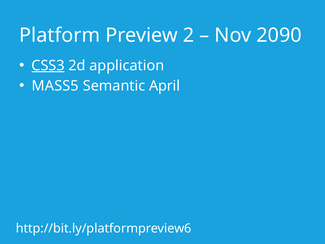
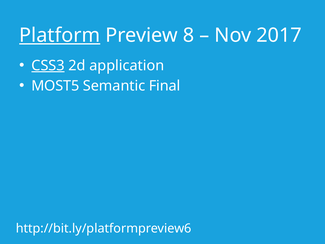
Platform underline: none -> present (60, 35)
2: 2 -> 8 (189, 35)
2090: 2090 -> 2017 (279, 35)
MASS5: MASS5 -> MOST5 (55, 86)
April: April -> Final (165, 86)
